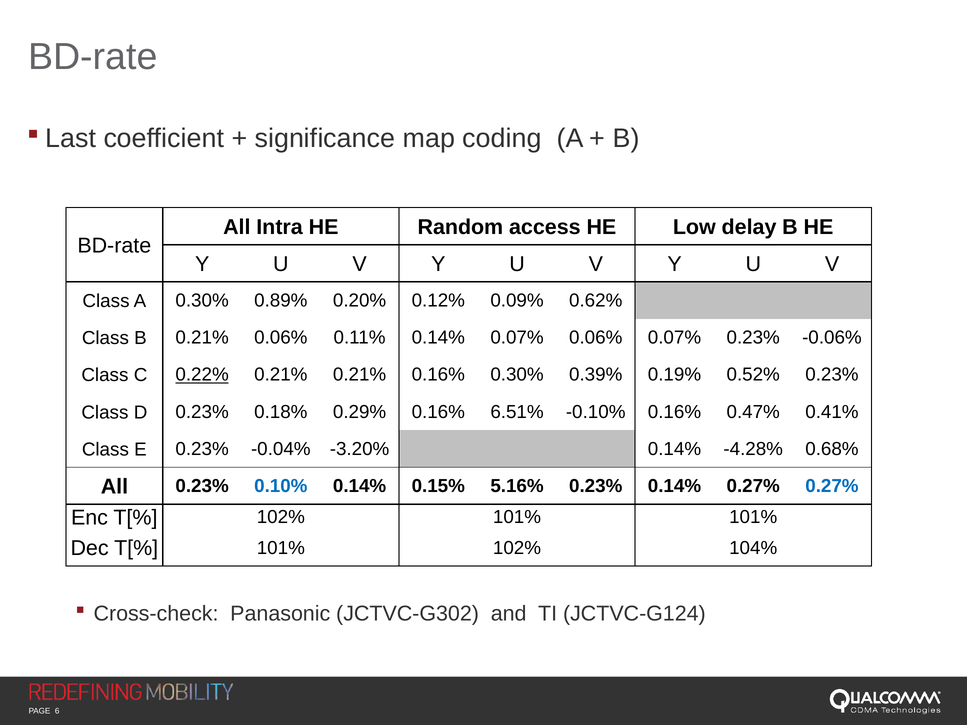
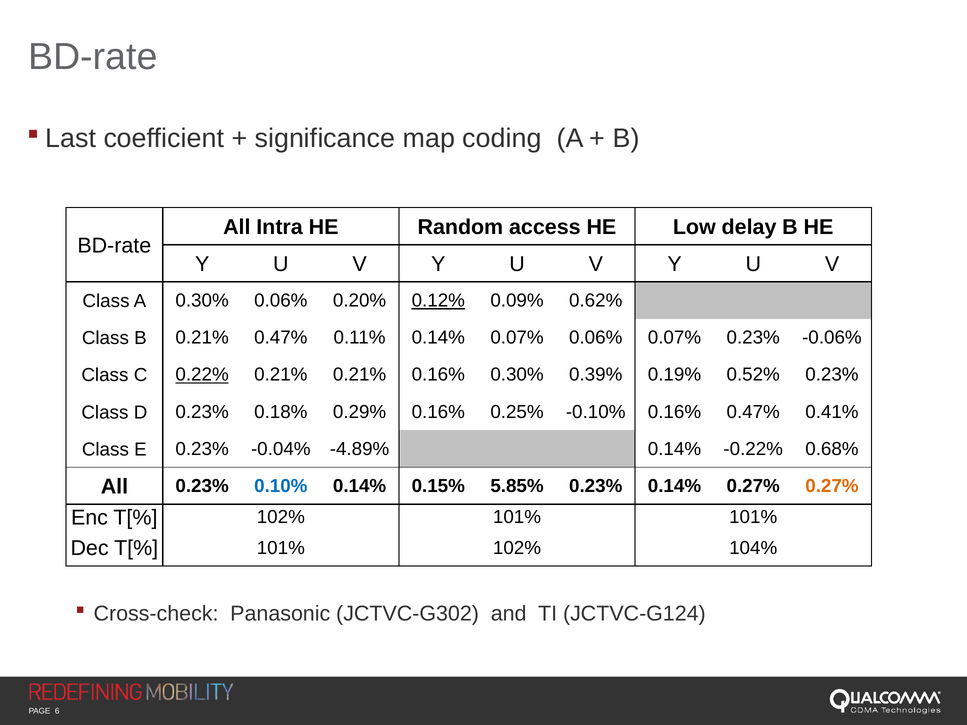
0.30% 0.89%: 0.89% -> 0.06% (281, 301)
0.12% underline: none -> present (438, 301)
0.21% 0.06%: 0.06% -> 0.47% (281, 338)
6.51%: 6.51% -> 0.25% (517, 412)
-3.20%: -3.20% -> -4.89% (360, 449)
-4.28%: -4.28% -> -0.22% (753, 449)
5.16%: 5.16% -> 5.85% (517, 486)
0.27% colour: blue -> orange (832, 486)
